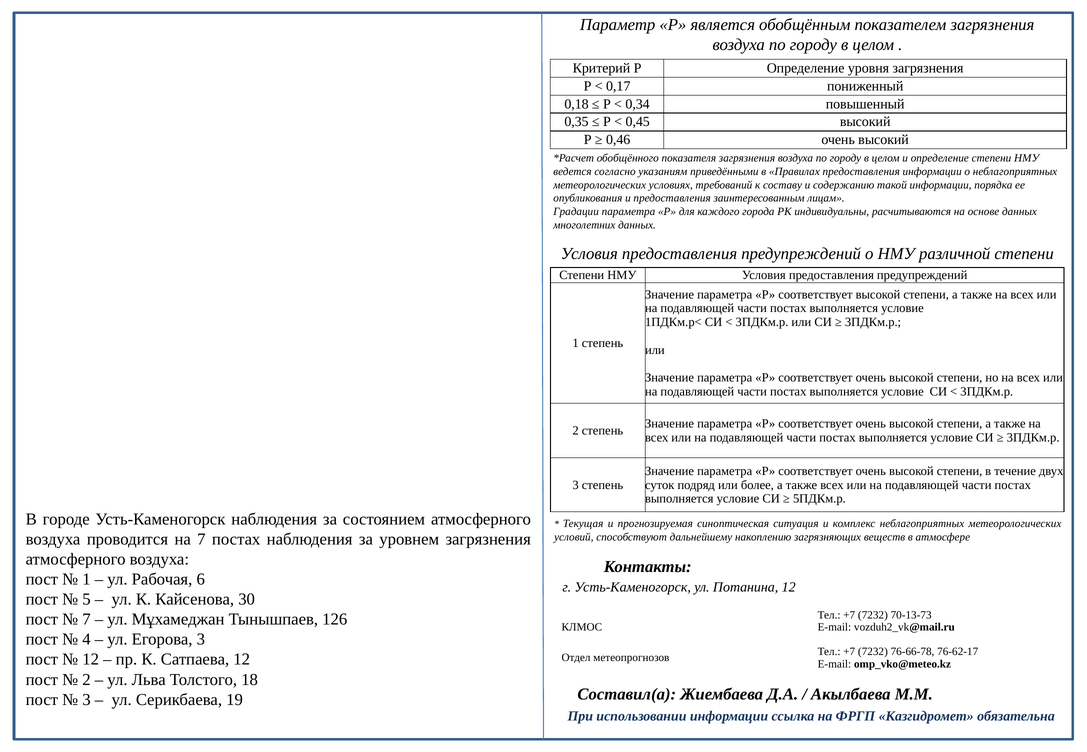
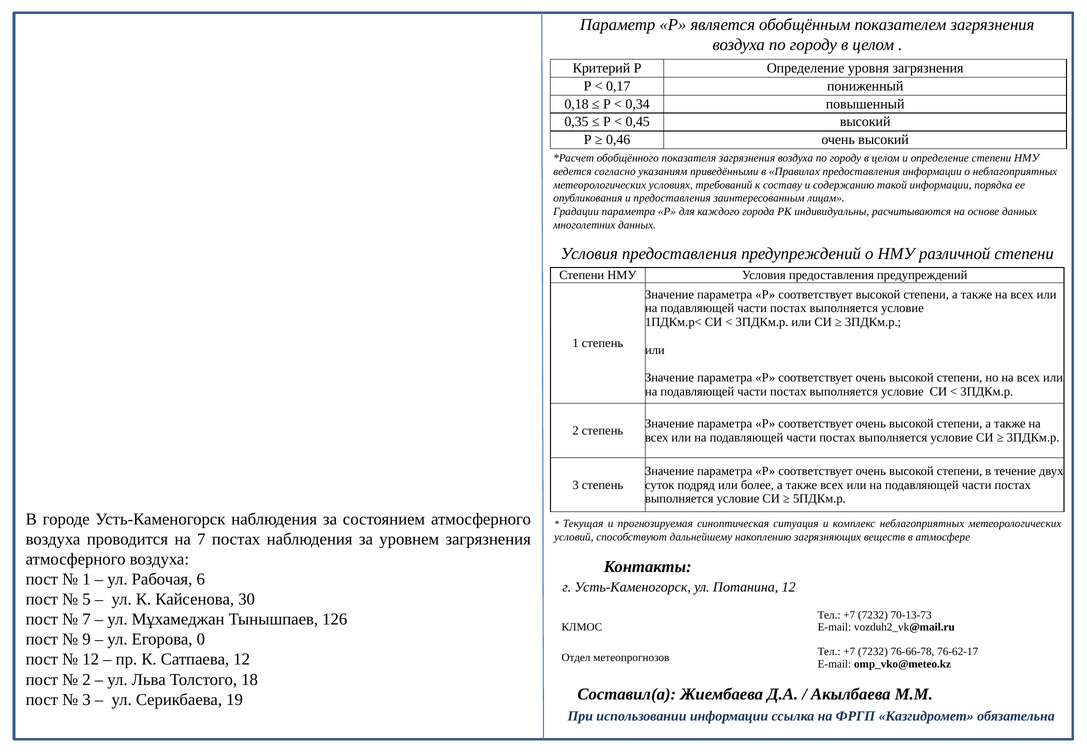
4: 4 -> 9 (86, 640)
Егорова 3: 3 -> 0 (201, 640)
